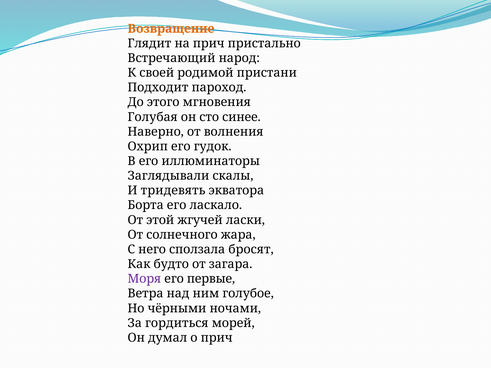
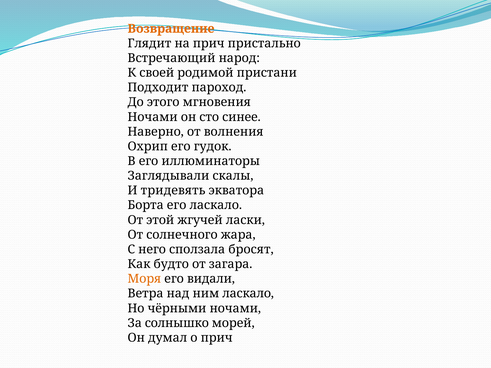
Голубая: Голубая -> Ночами (153, 117)
Моря colour: purple -> orange (144, 279)
первые: первые -> видали (211, 279)
ним голубое: голубое -> ласкало (248, 294)
гордиться: гордиться -> солнышко (177, 323)
